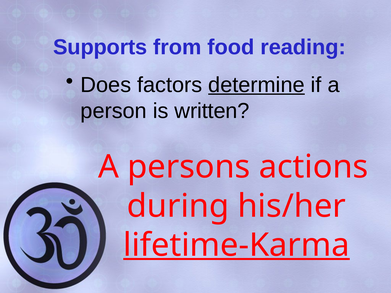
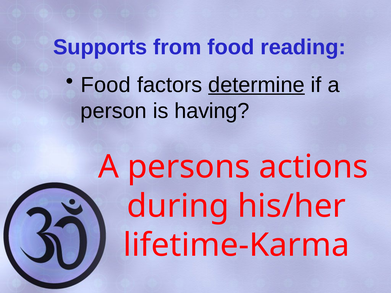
Does: Does -> Food (106, 85)
written: written -> having (212, 111)
lifetime-Karma underline: present -> none (236, 245)
